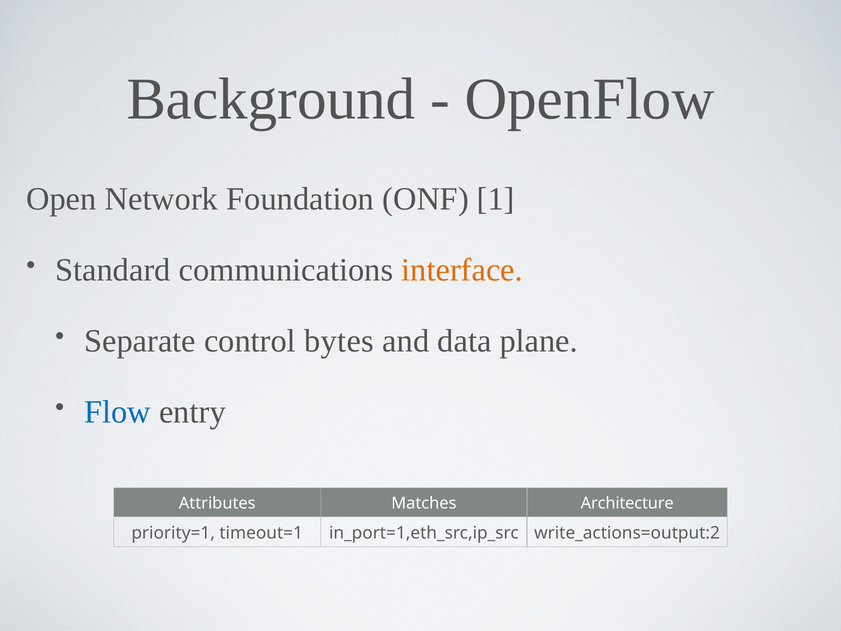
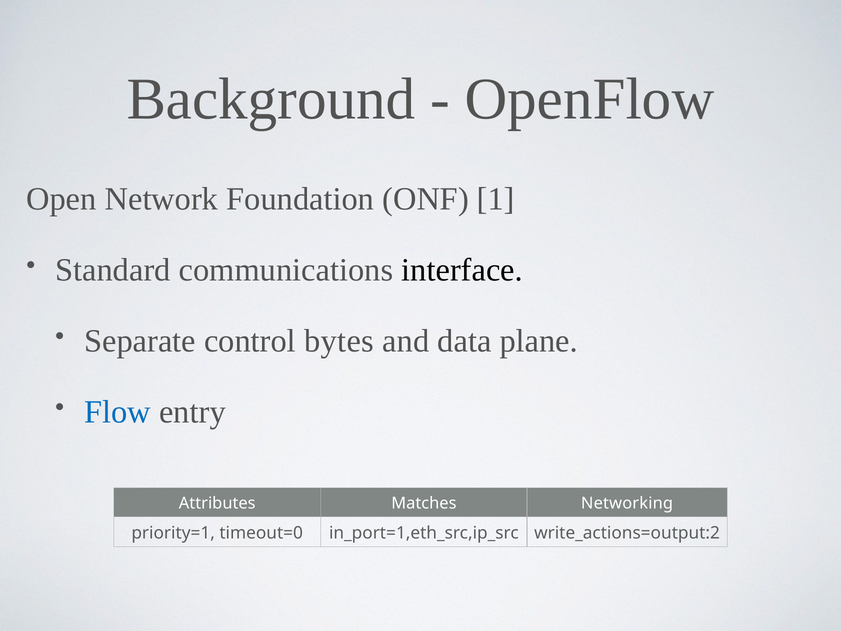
interface colour: orange -> black (462, 270)
Architecture: Architecture -> Networking (627, 503)
timeout=1: timeout=1 -> timeout=0 (261, 533)
